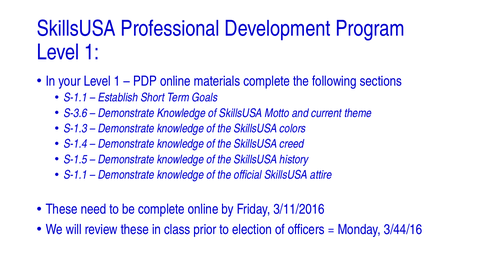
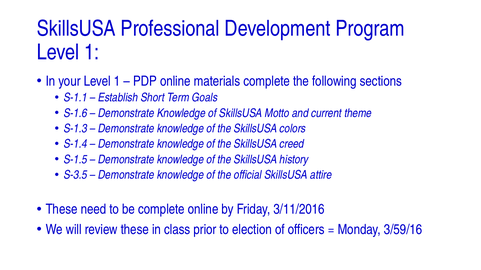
S-3.6: S-3.6 -> S-1.6 (75, 113)
S-1.1: S-1.1 -> S-3.5 (75, 175)
3/44/16: 3/44/16 -> 3/59/16 (403, 230)
